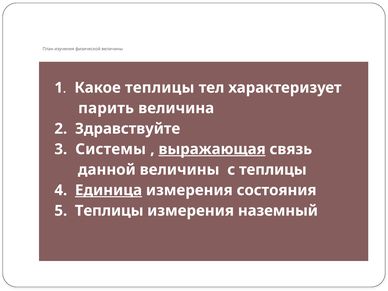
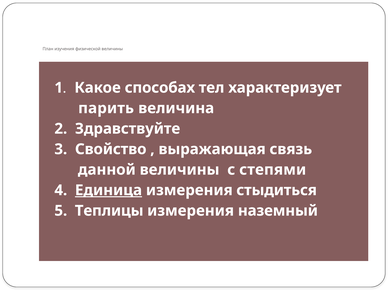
Какое теплицы: теплицы -> способах (160, 88)
Системы: Системы -> Свойство (111, 149)
выражающая underline: present -> none (212, 149)
с теплицы: теплицы -> степями (273, 170)
состояния: состояния -> стыдиться (277, 190)
